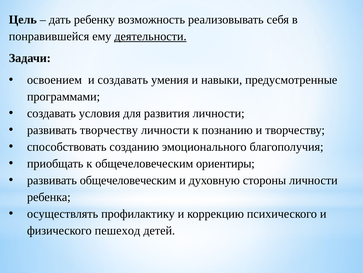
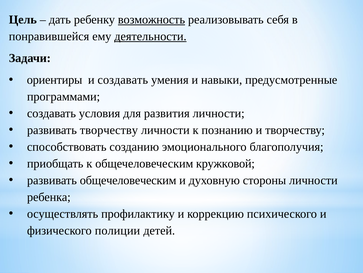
возможность underline: none -> present (151, 20)
освоением: освоением -> ориентиры (55, 80)
ориентиры: ориентиры -> кружковой (225, 163)
пешеход: пешеход -> полиции (117, 230)
